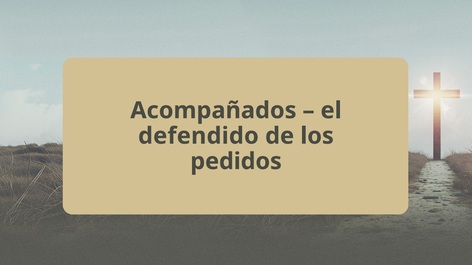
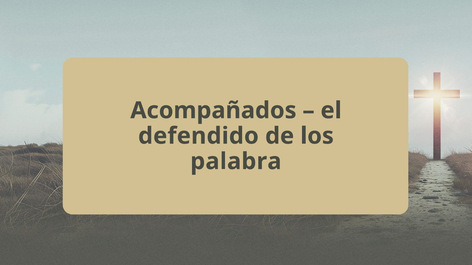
pedidos: pedidos -> palabra (236, 162)
